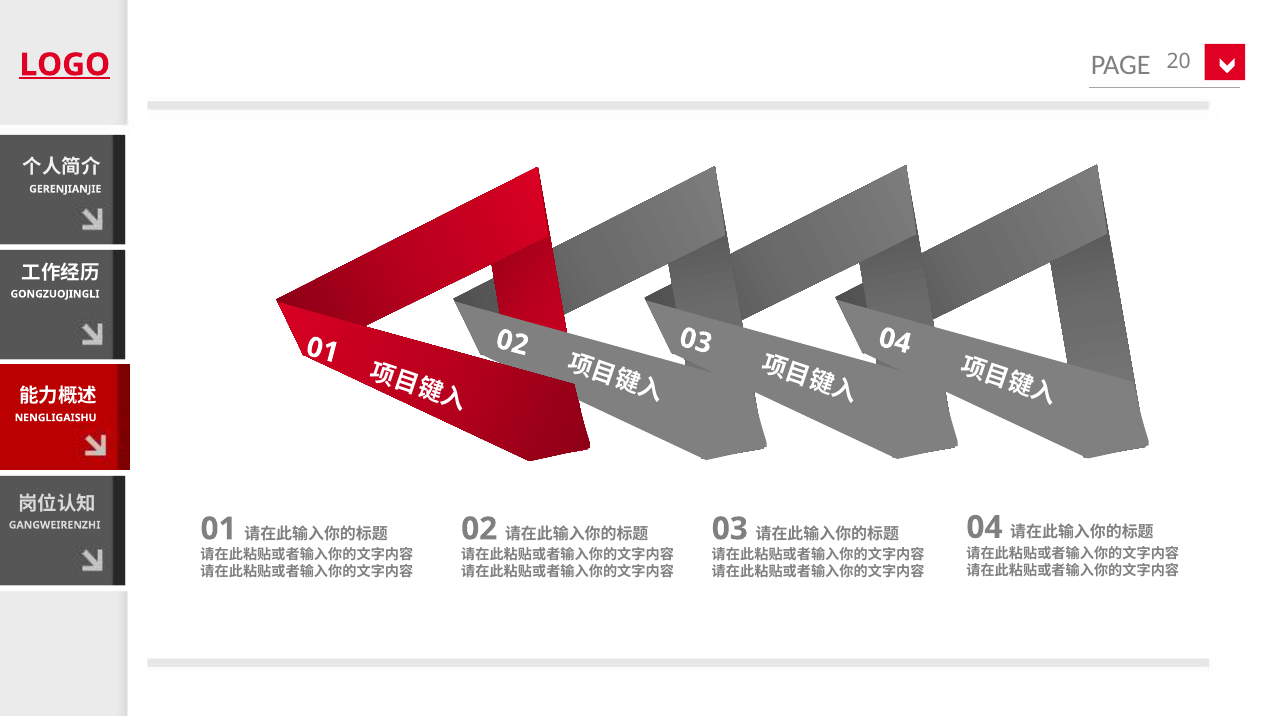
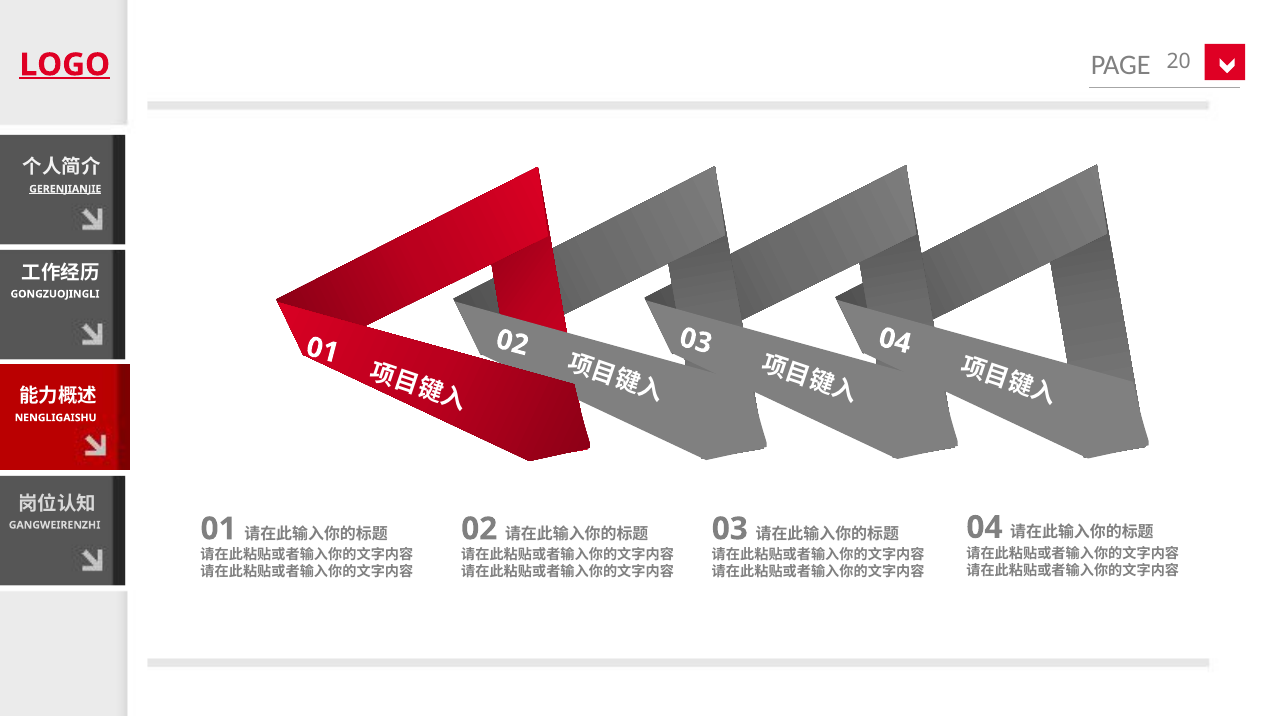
GERENJIANJIE underline: none -> present (65, 189)
